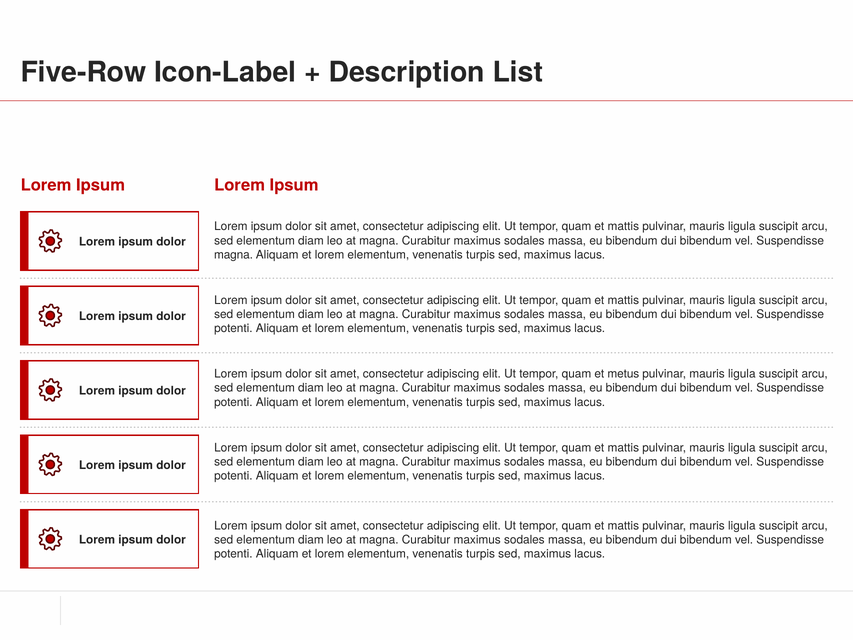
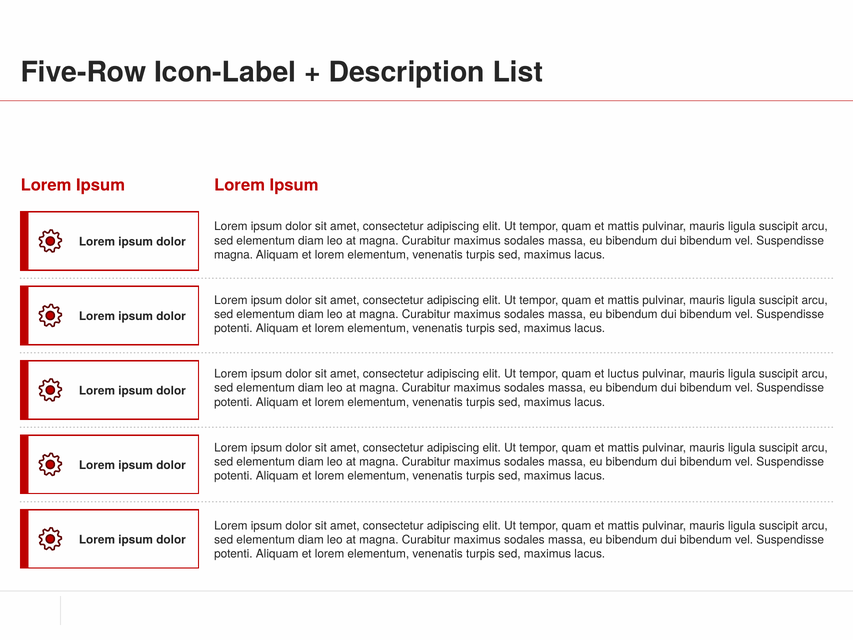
metus: metus -> luctus (623, 374)
